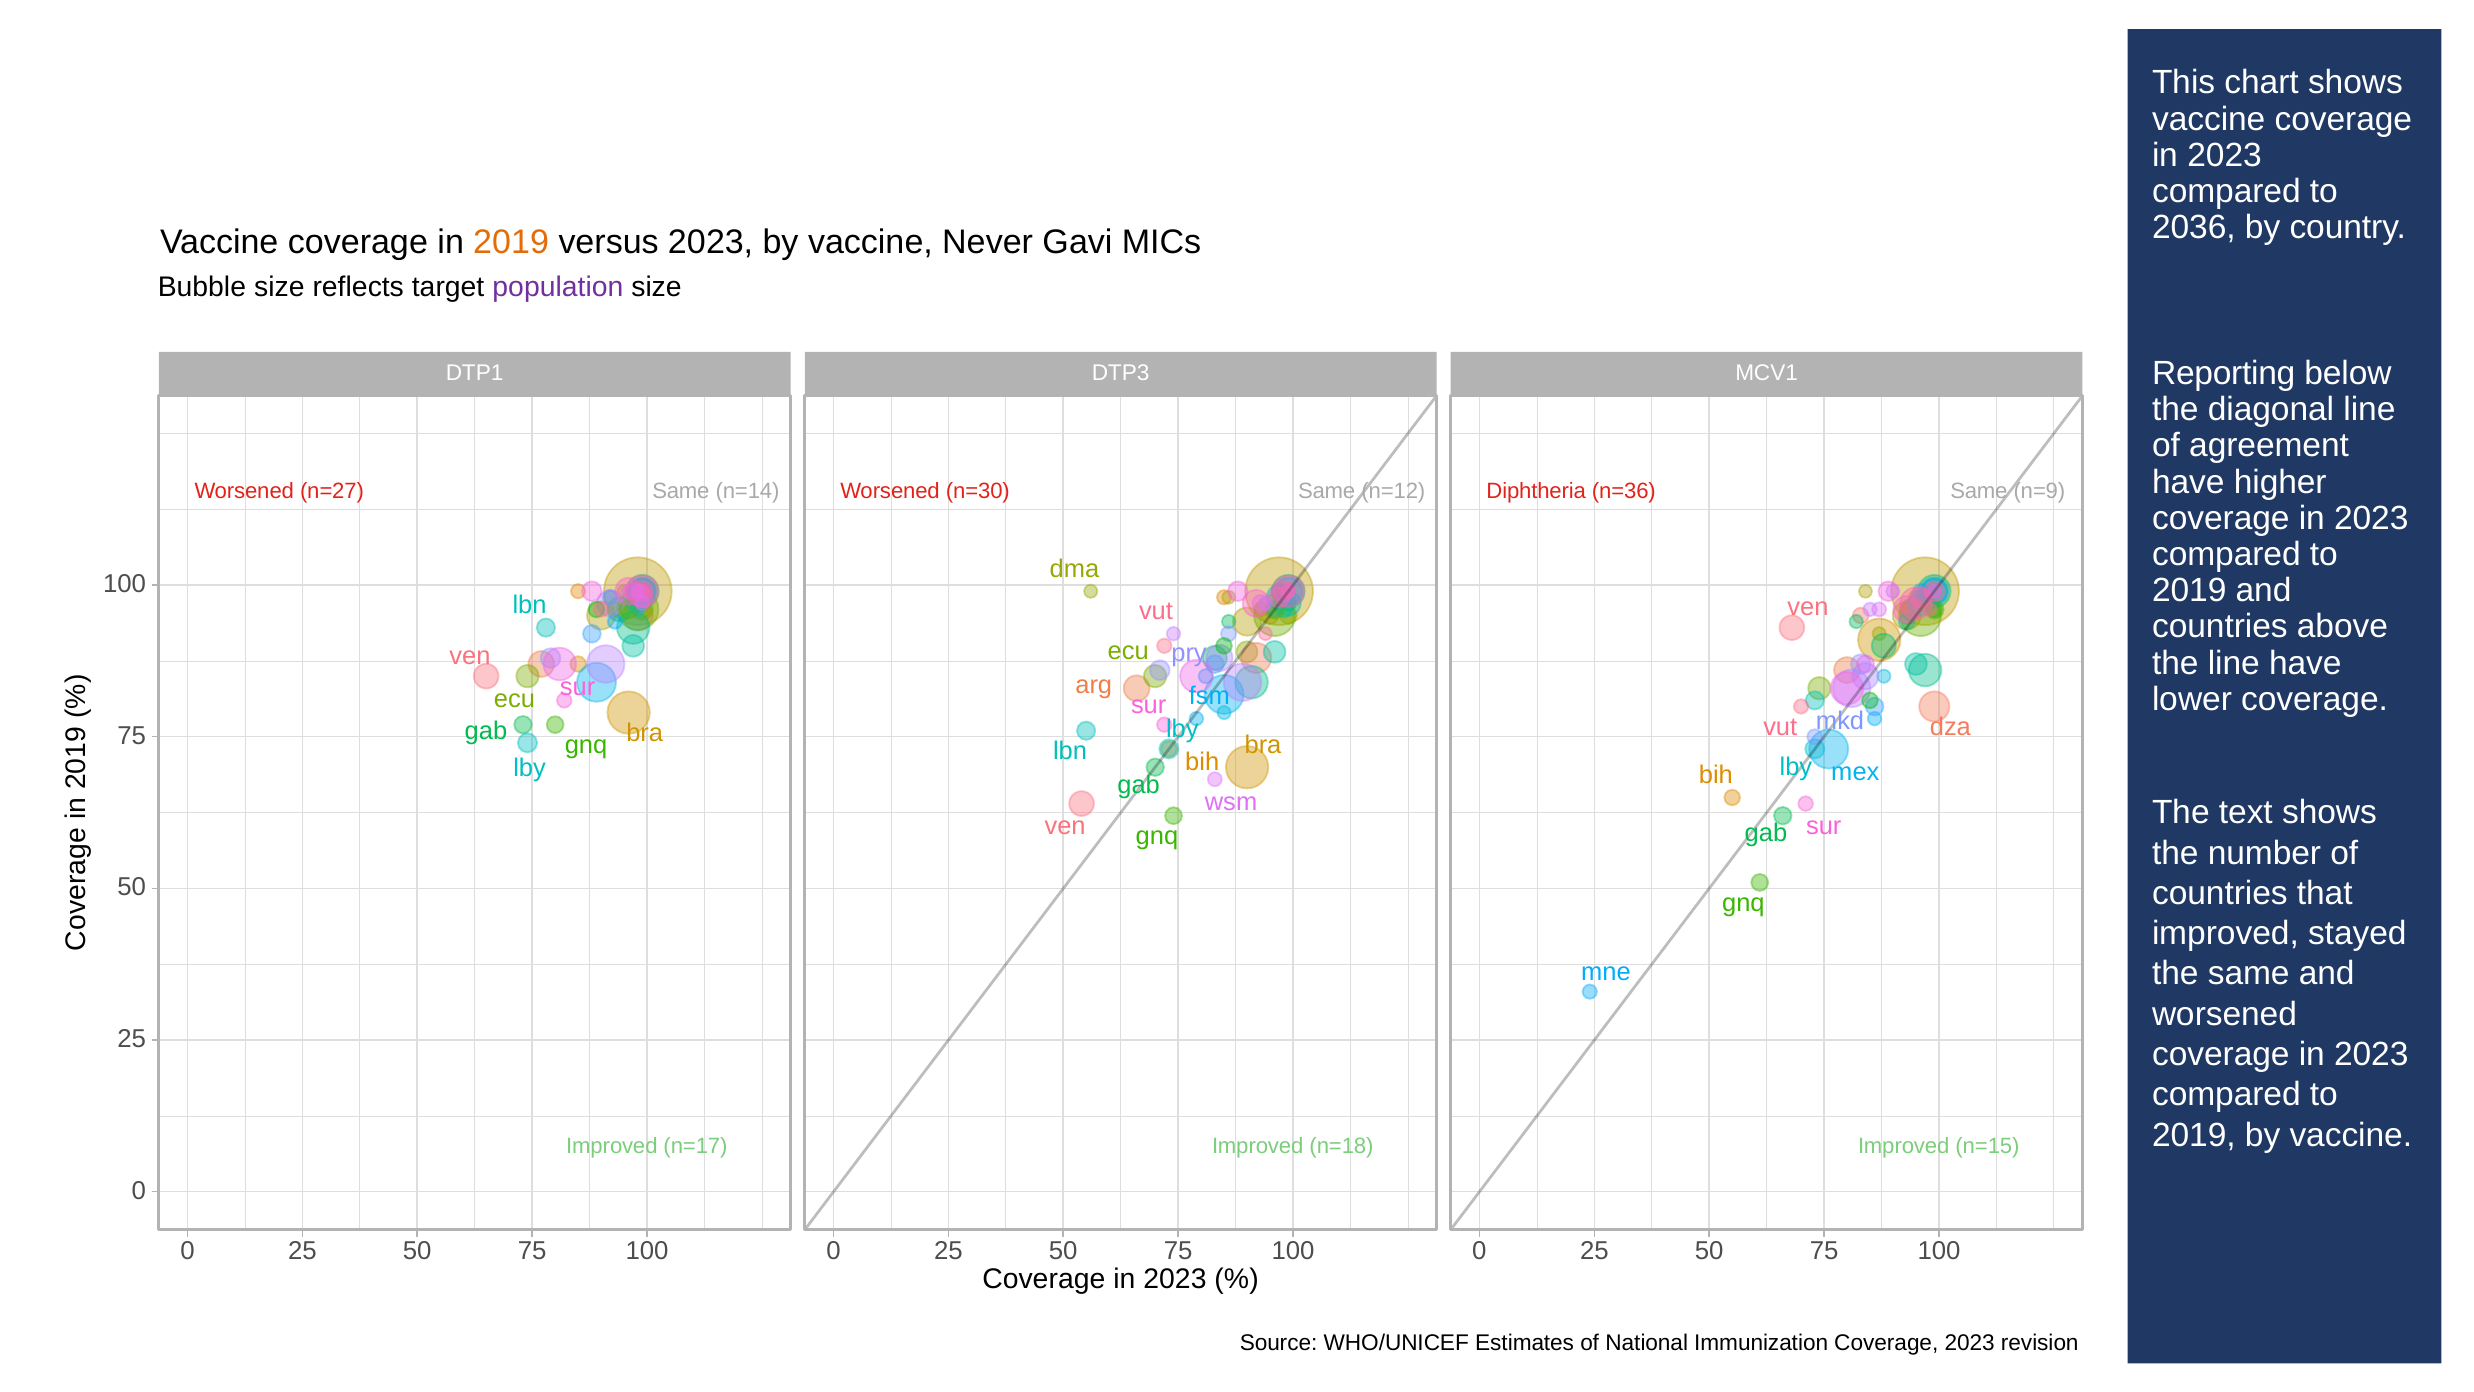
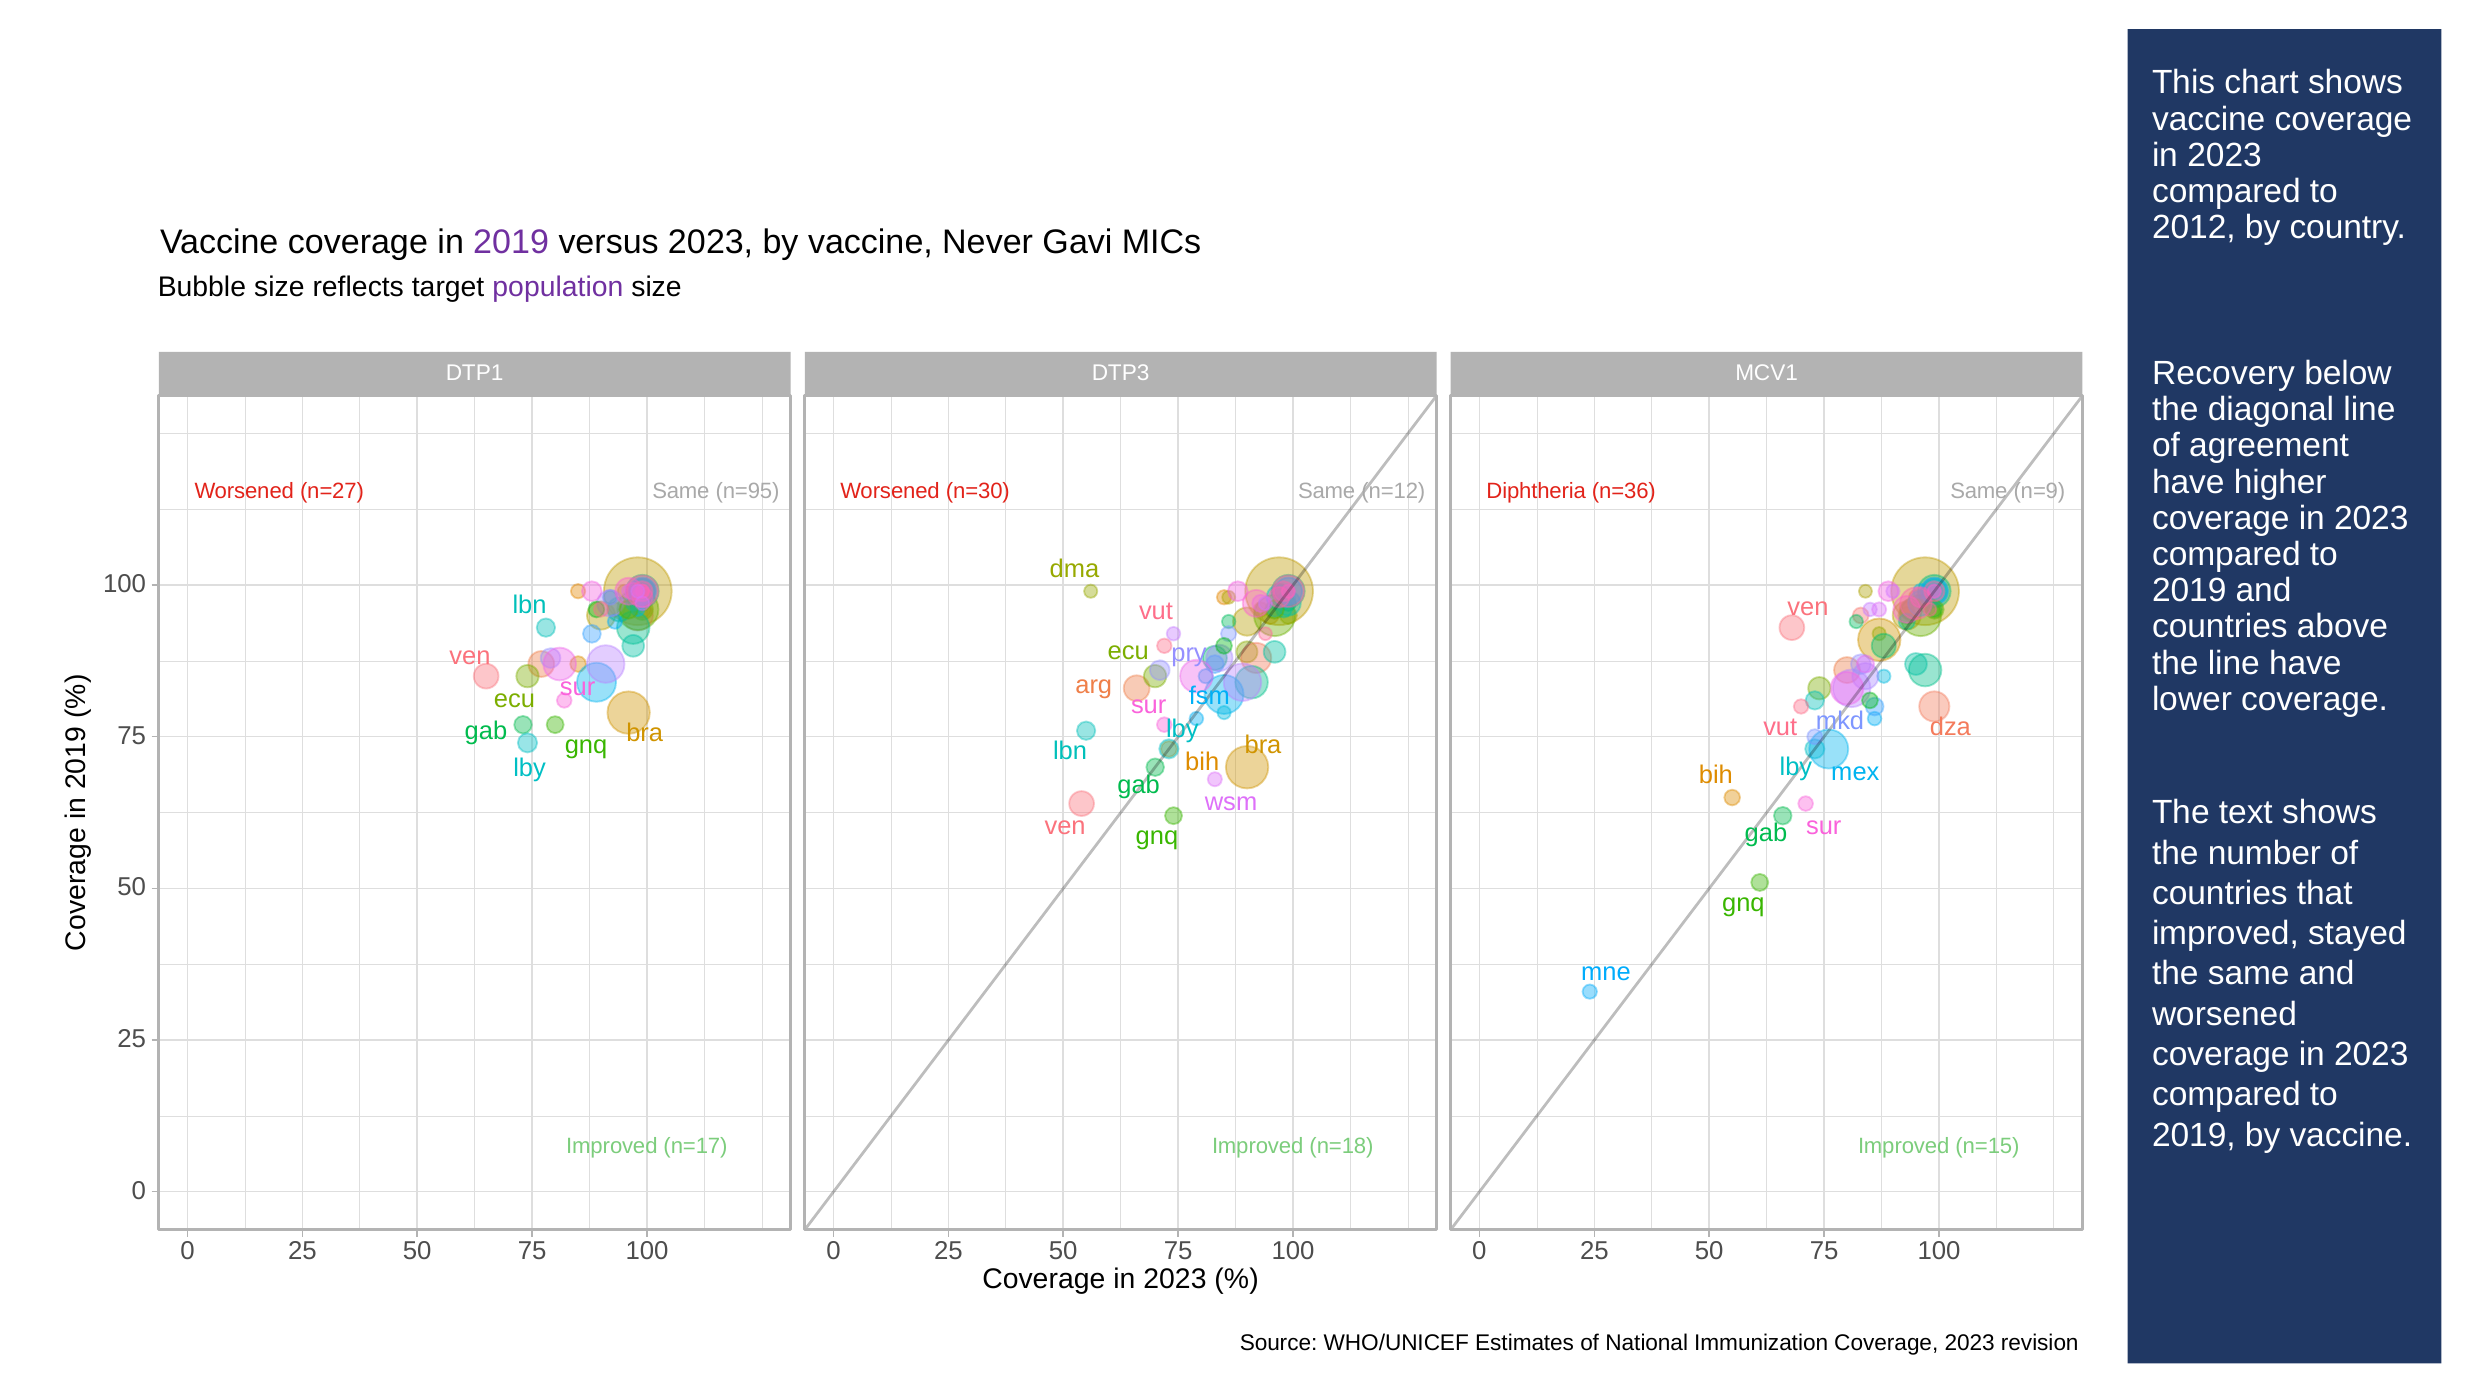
2036: 2036 -> 2012 (2194, 228)
2019 colour: orange -> purple (511, 243)
Reporting: Reporting -> Recovery (2223, 373)
n=14: n=14 -> n=95 (748, 491)
